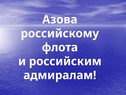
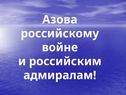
флота: флота -> войне (60, 47)
